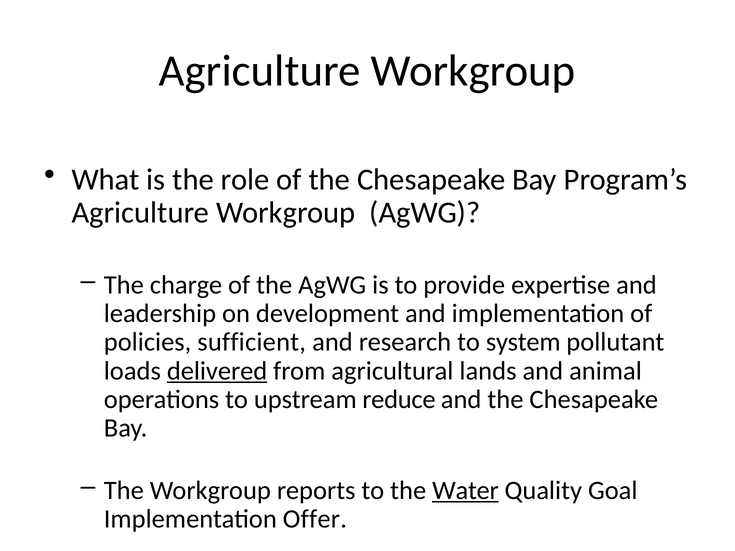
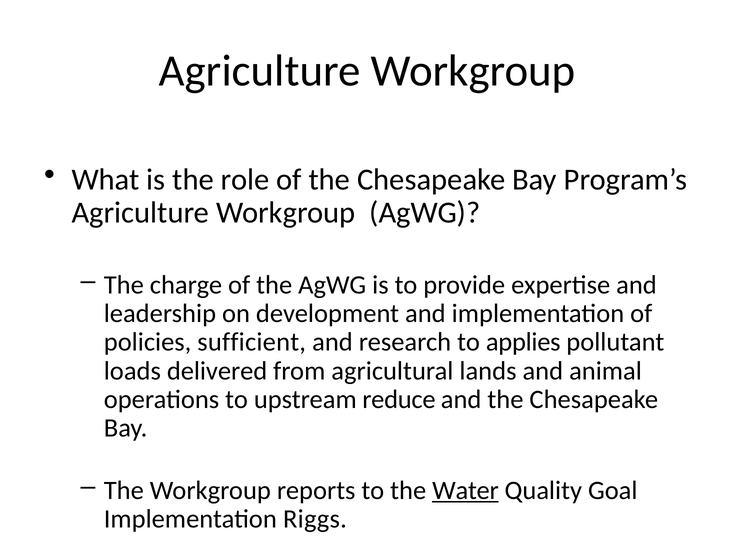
system: system -> applies (523, 342)
delivered underline: present -> none (217, 371)
Offer: Offer -> Riggs (315, 519)
